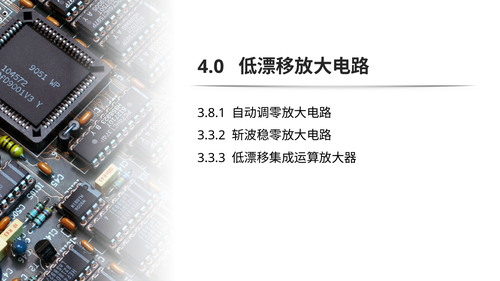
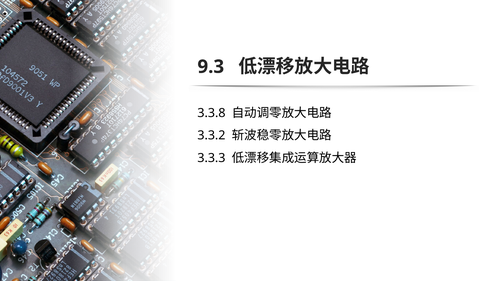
4.0: 4.0 -> 9.3 (211, 67)
3.8.1: 3.8.1 -> 3.3.8 (211, 113)
